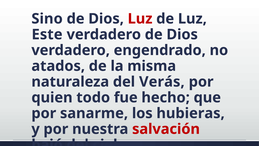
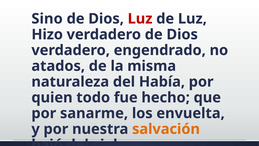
Este: Este -> Hizo (47, 34)
Verás: Verás -> Había (162, 82)
hubieras: hubieras -> envuelta (191, 113)
salvación colour: red -> orange (166, 129)
